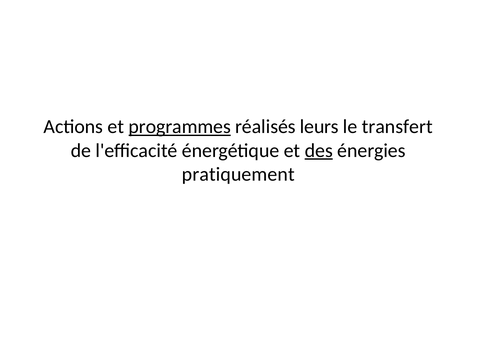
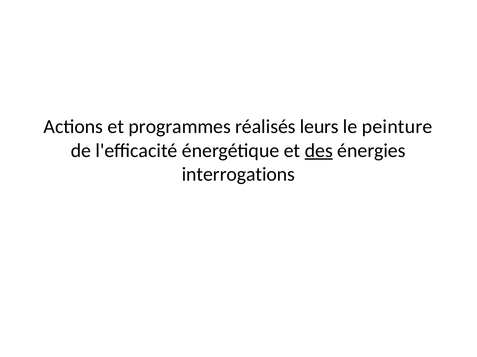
programmes underline: present -> none (180, 127)
transfert: transfert -> peinture (397, 127)
pratiquement: pratiquement -> interrogations (238, 175)
